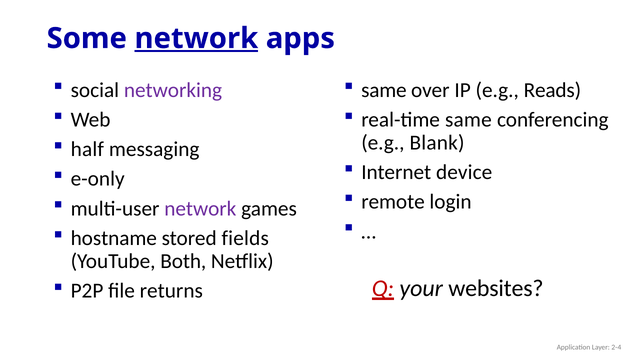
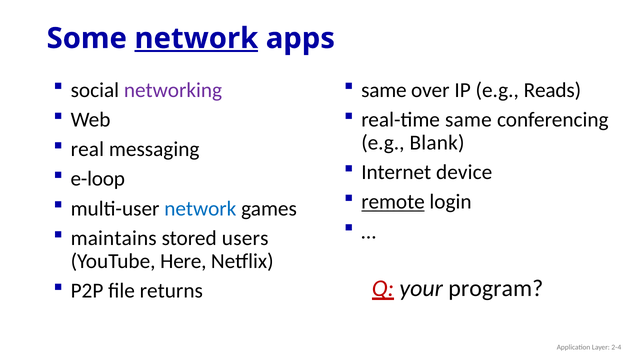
half: half -> real (87, 149)
e-only: e-only -> e-loop (98, 179)
remote underline: none -> present (393, 202)
network colour: purple -> blue (200, 208)
hostname: hostname -> maintains (114, 238)
fields: fields -> users (245, 238)
Both: Both -> Here (183, 261)
websites: websites -> program (496, 288)
